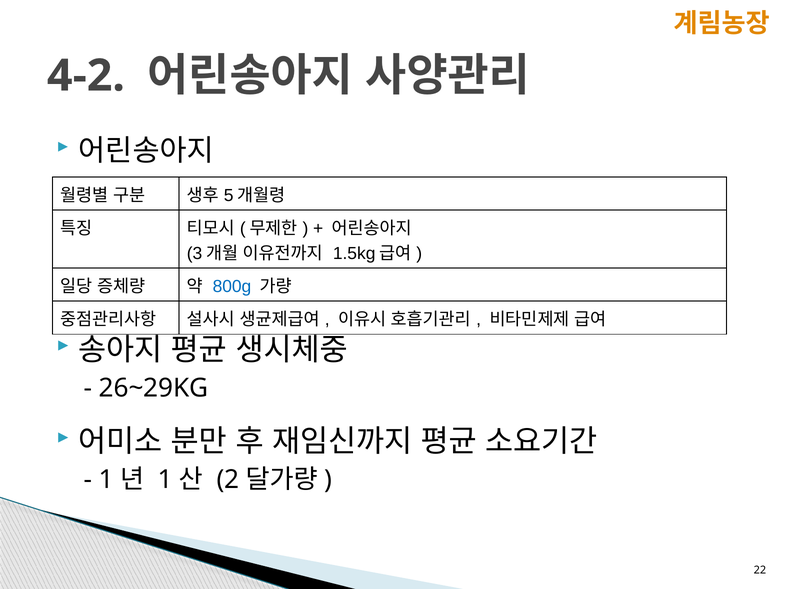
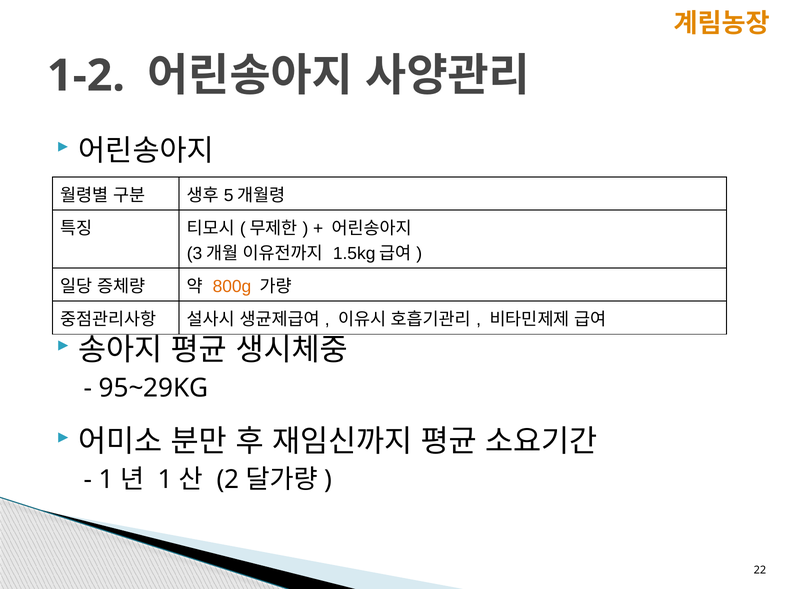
4-2: 4-2 -> 1-2 (86, 76)
800g colour: blue -> orange (232, 286)
26~29KG: 26~29KG -> 95~29KG (154, 388)
